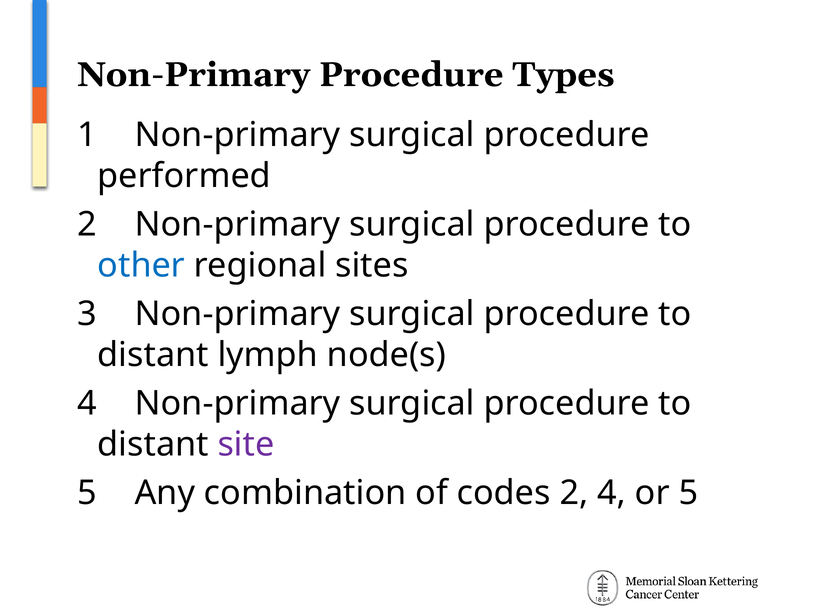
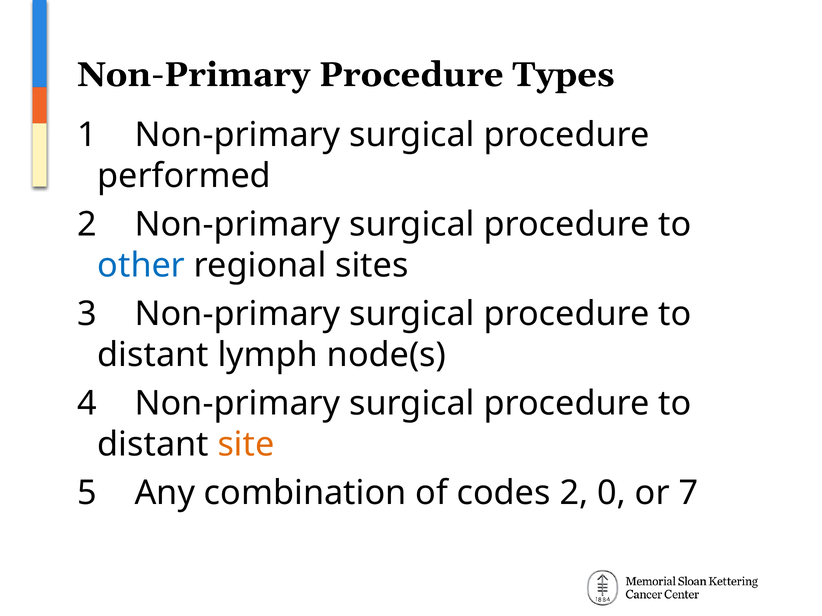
site colour: purple -> orange (246, 445)
2 4: 4 -> 0 (612, 493)
or 5: 5 -> 7 (688, 493)
